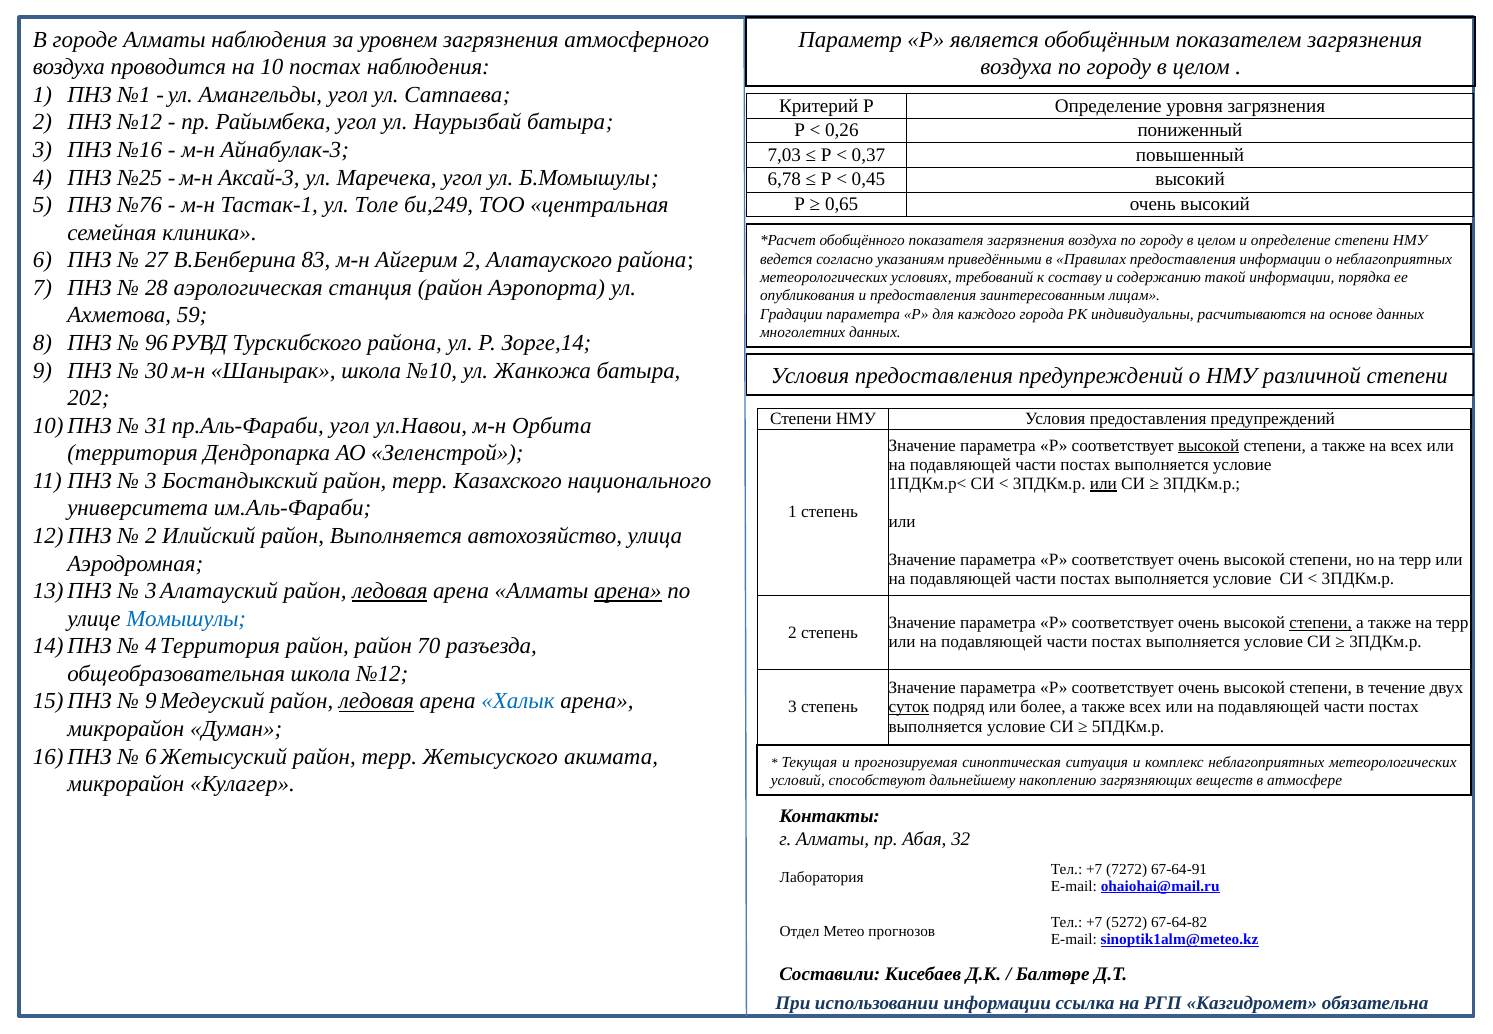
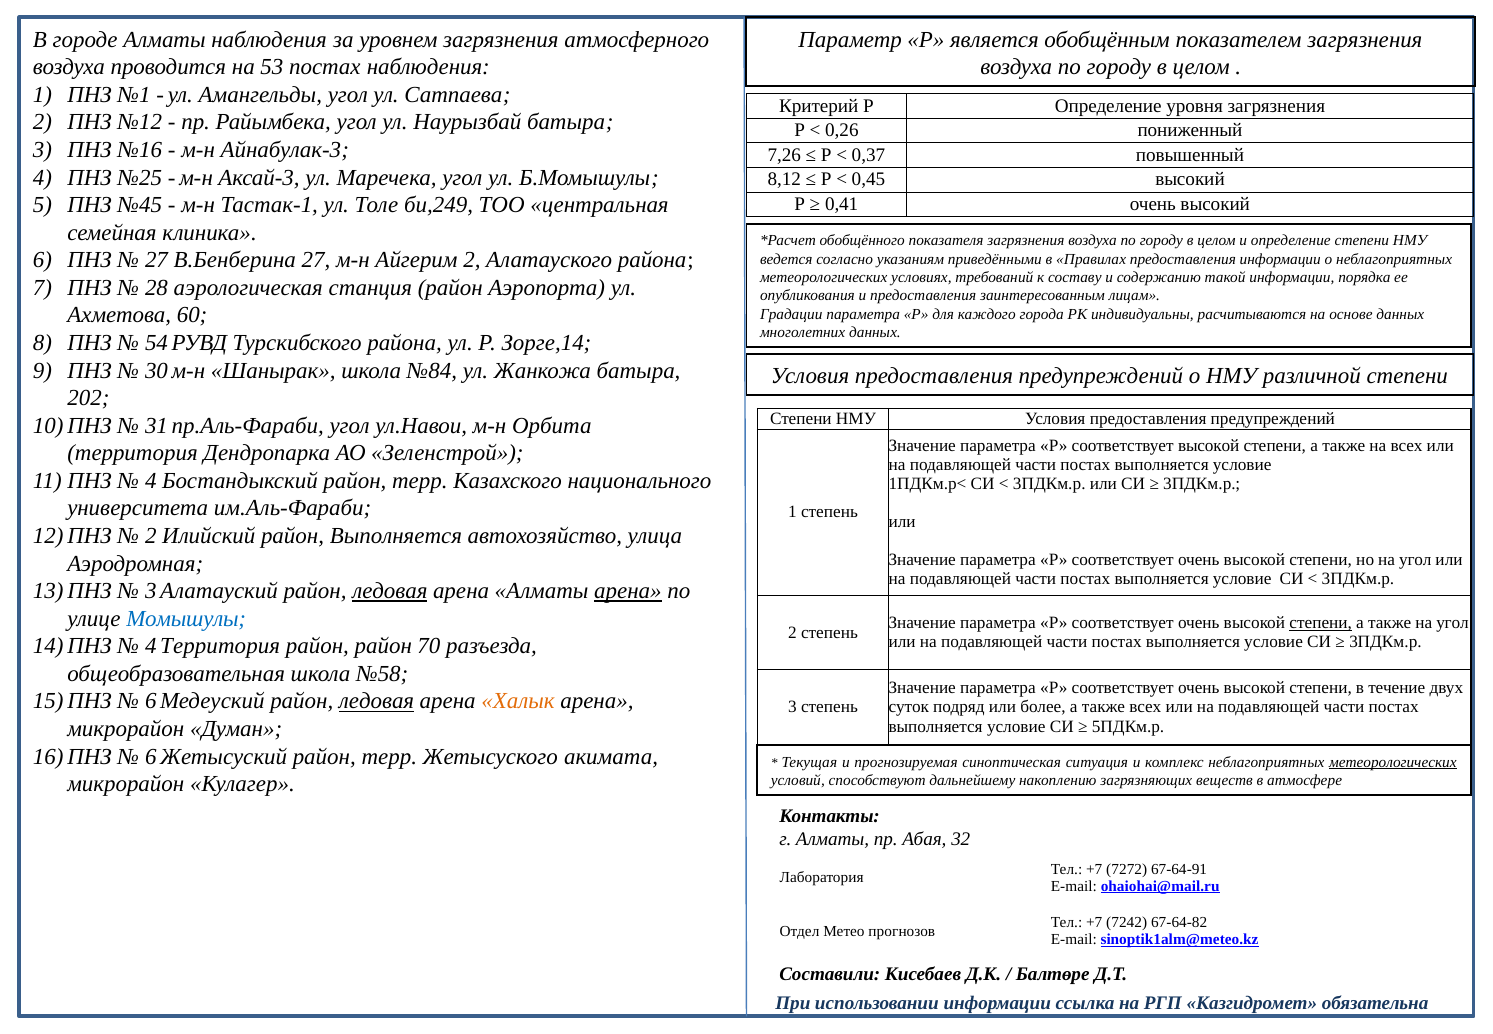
10: 10 -> 53 (272, 67)
7,03: 7,03 -> 7,26 (784, 155)
6,78: 6,78 -> 8,12 (784, 180)
№76: №76 -> №45 (140, 205)
0,65: 0,65 -> 0,41 (842, 204)
В.Бенберина 83: 83 -> 27 (316, 260)
59: 59 -> 60 (192, 315)
96: 96 -> 54 (156, 343)
№10: №10 -> №84 (432, 370)
высокой underline: present -> none (1209, 445)
3: 3 -> 4 (151, 481)
или underline: present -> none (1103, 483)
но на терр: терр -> угол (1415, 560)
также на терр: терр -> угол (1452, 623)
школа №12: №12 -> №58 (382, 674)
9: 9 -> 6 (151, 701)
Халык colour: blue -> orange (518, 701)
суток underline: present -> none (909, 707)
метеорологических underline: none -> present (1393, 762)
5272: 5272 -> 7242 (1127, 922)
